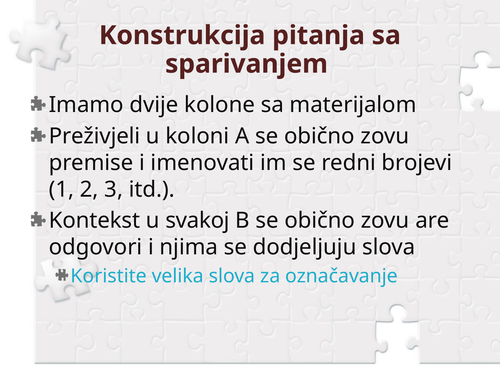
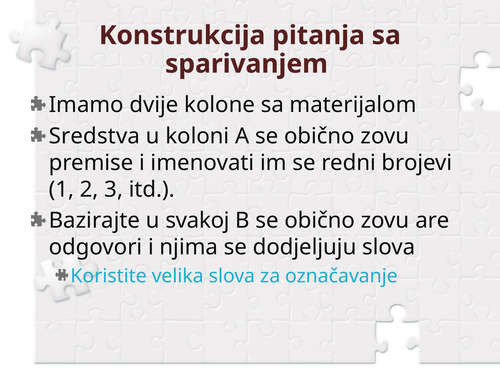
Preživjeli: Preživjeli -> Sredstva (94, 136)
Kontekst: Kontekst -> Bazirajte (94, 221)
